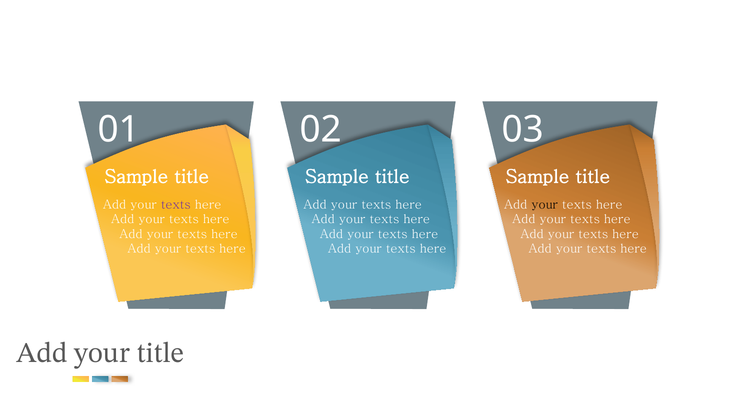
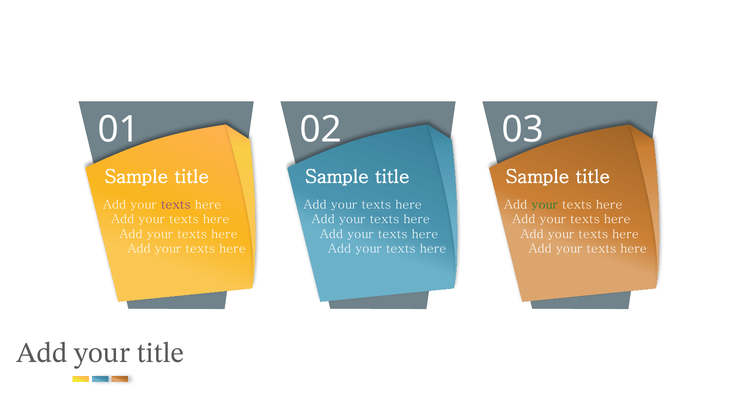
your colour: black -> green (545, 205)
